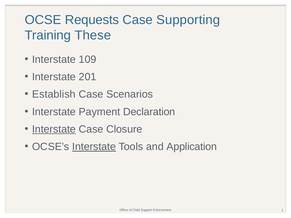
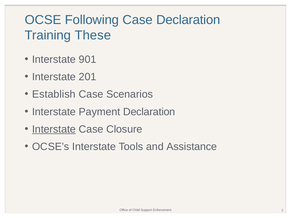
Requests: Requests -> Following (92, 20)
Case Supporting: Supporting -> Declaration (188, 20)
109: 109 -> 901 (88, 59)
Interstate underline: present -> none (94, 147)
Application: Application -> Assistance (192, 147)
